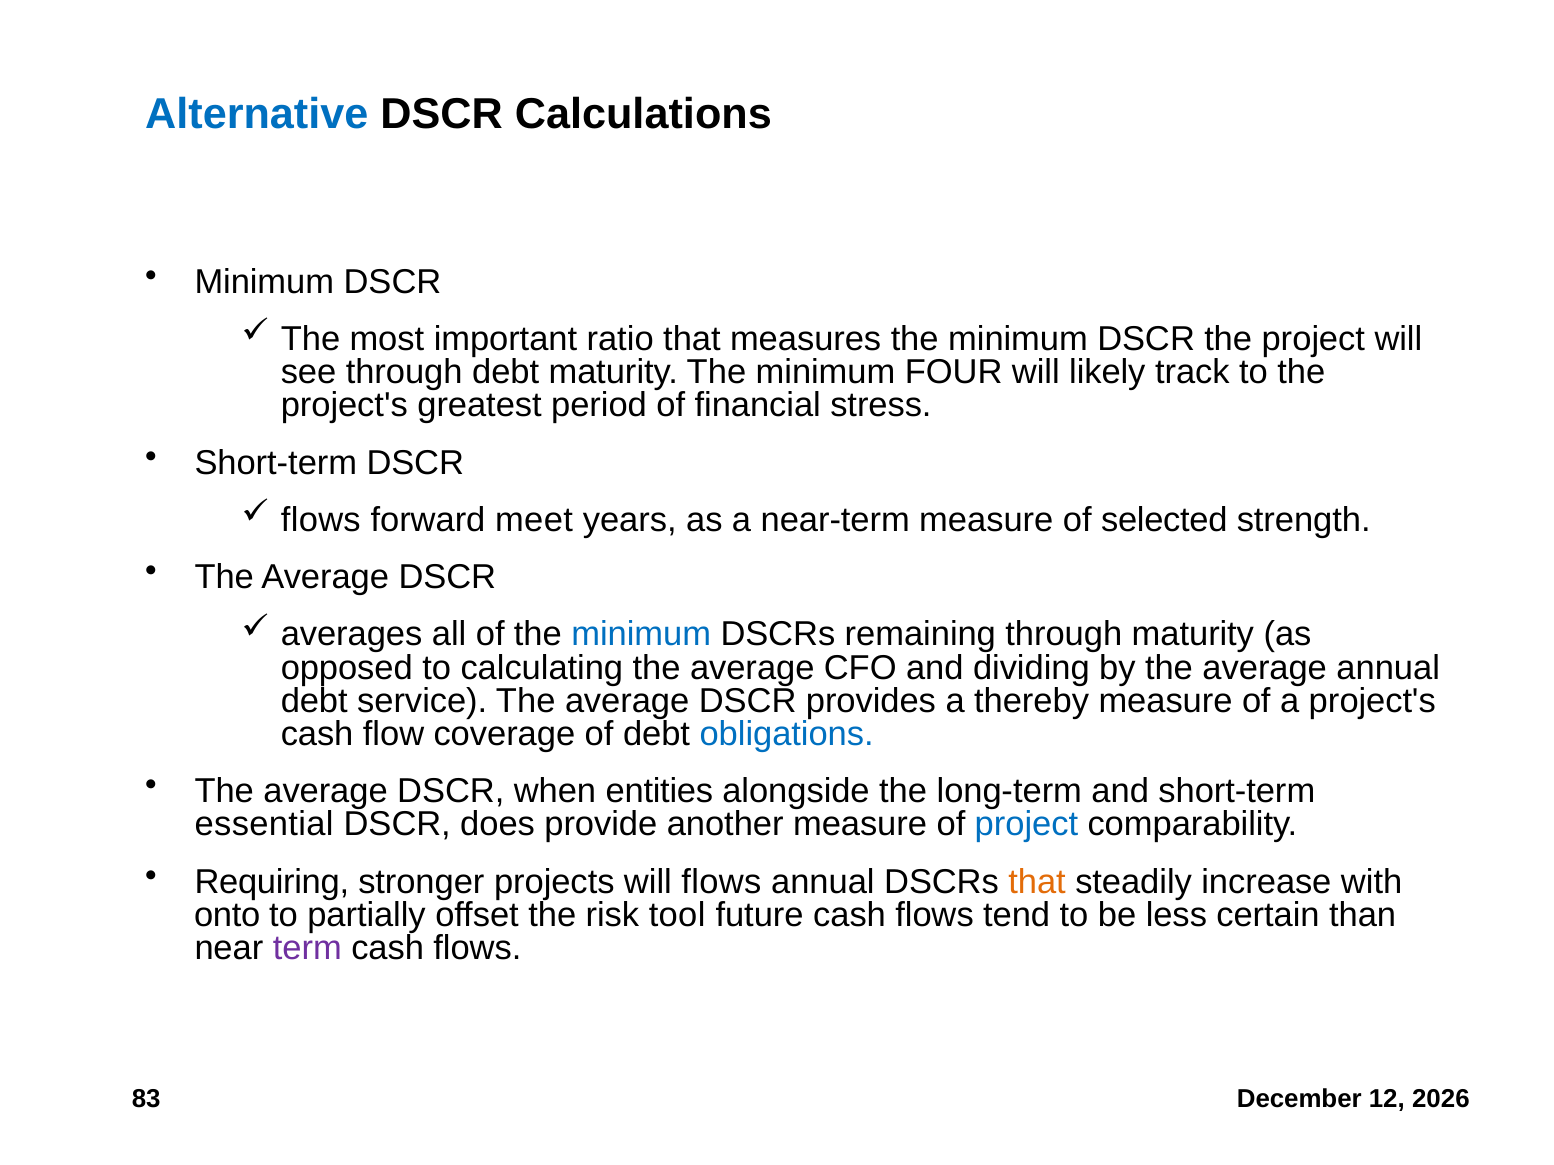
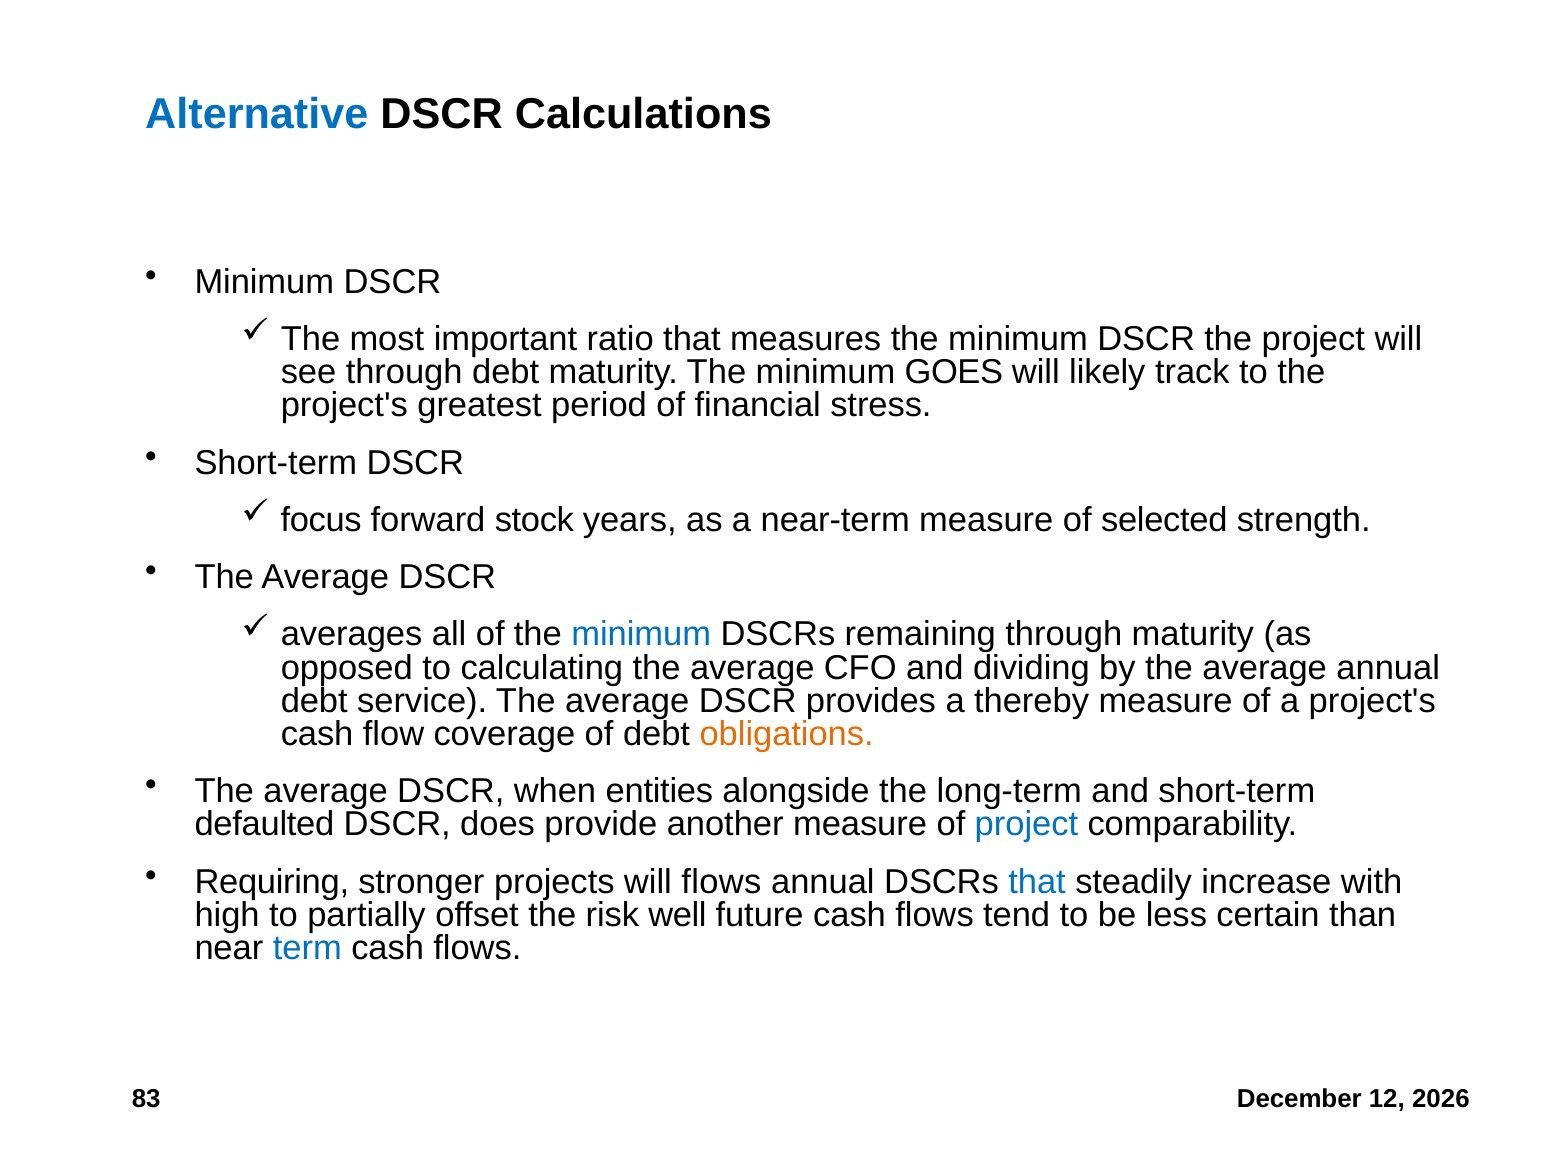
FOUR: FOUR -> GOES (954, 372)
flows: flows -> focus (321, 520)
meet: meet -> stock (534, 520)
obligations colour: blue -> orange (787, 734)
essential: essential -> defaulted (264, 825)
that colour: orange -> blue (1037, 882)
onto: onto -> high (227, 915)
tool: tool -> well (677, 915)
term colour: purple -> blue (307, 948)
